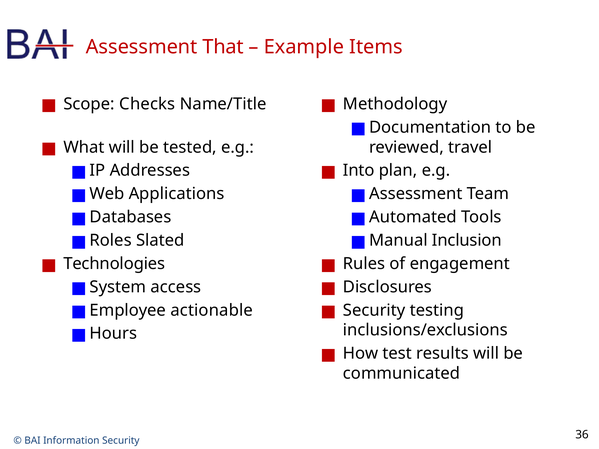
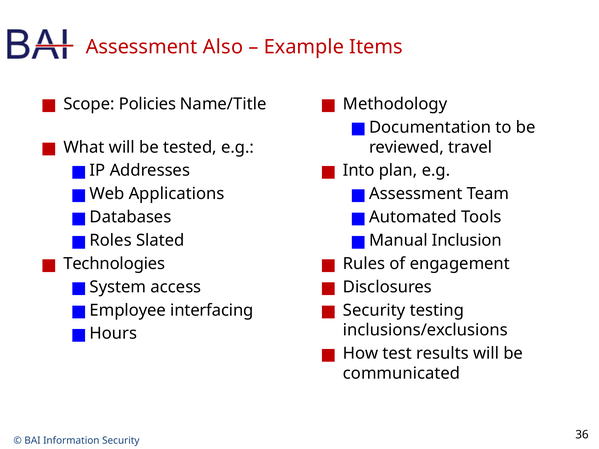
That: That -> Also (223, 47)
Checks: Checks -> Policies (147, 104)
actionable: actionable -> interfacing (212, 310)
